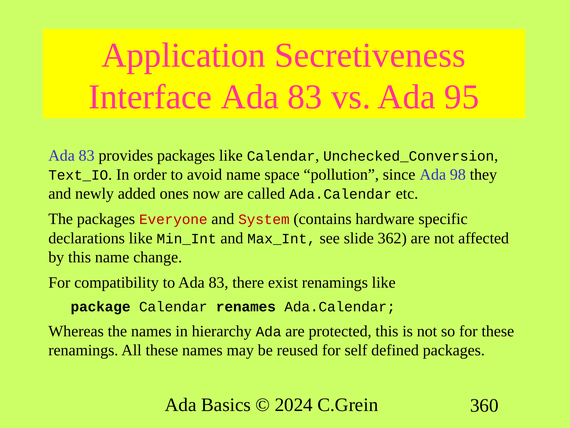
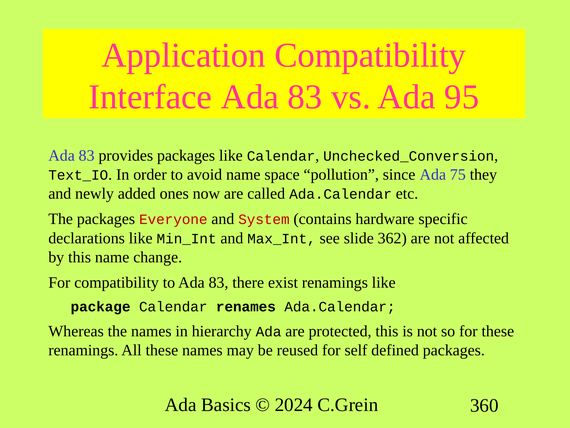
Application Secretiveness: Secretiveness -> Compatibility (370, 55)
98: 98 -> 75 (458, 174)
